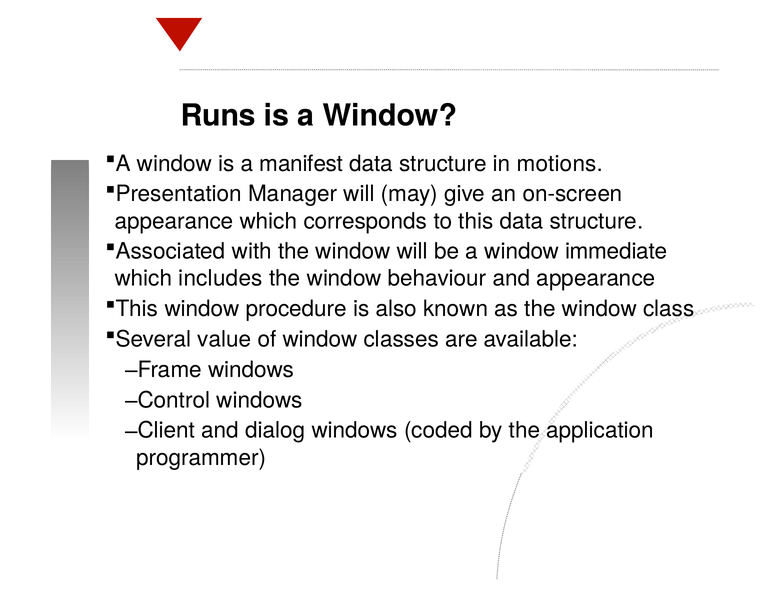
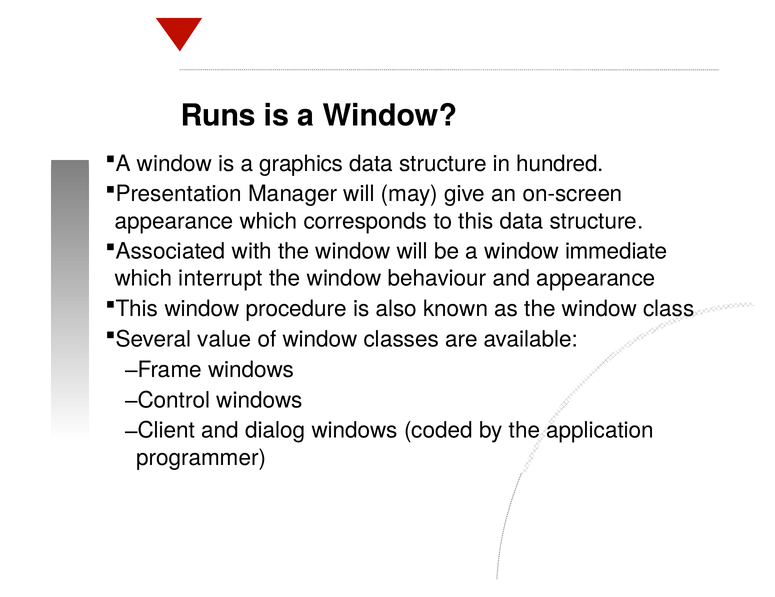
manifest: manifest -> graphics (301, 164)
motions: motions -> hundred (560, 164)
includes: includes -> interrupt (221, 279)
